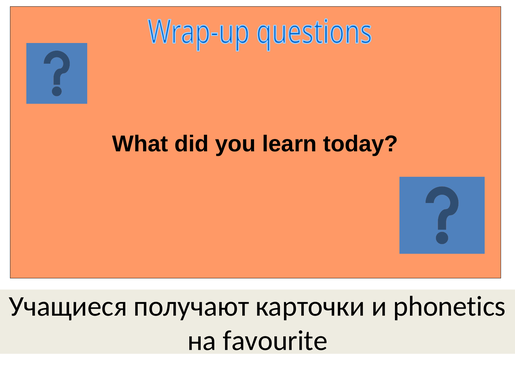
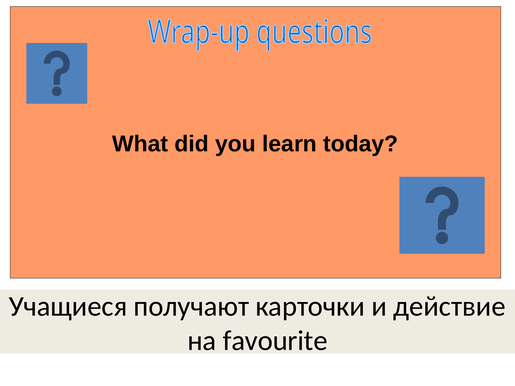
phonetics: phonetics -> действие (449, 307)
